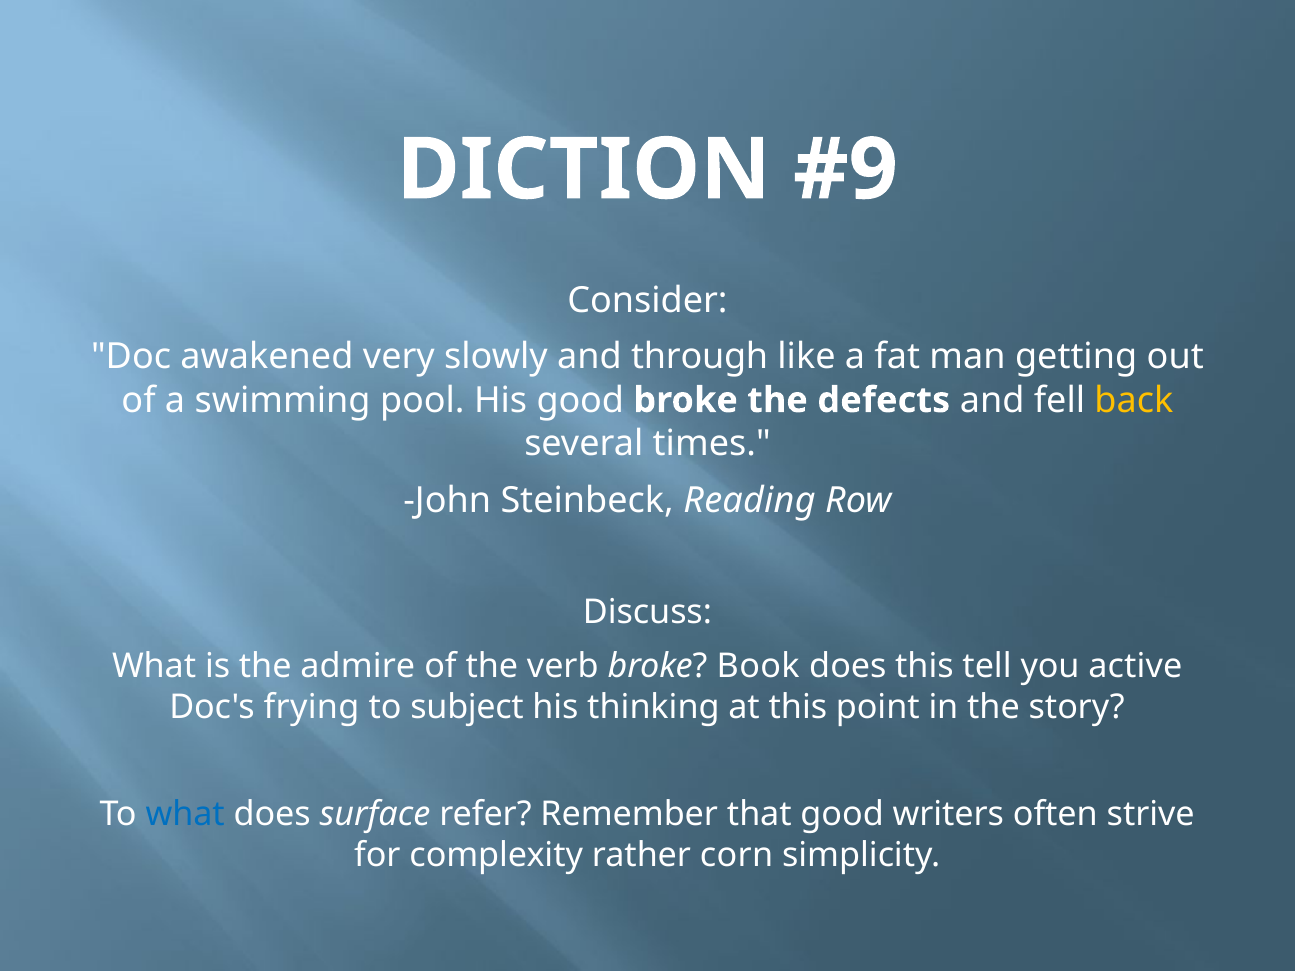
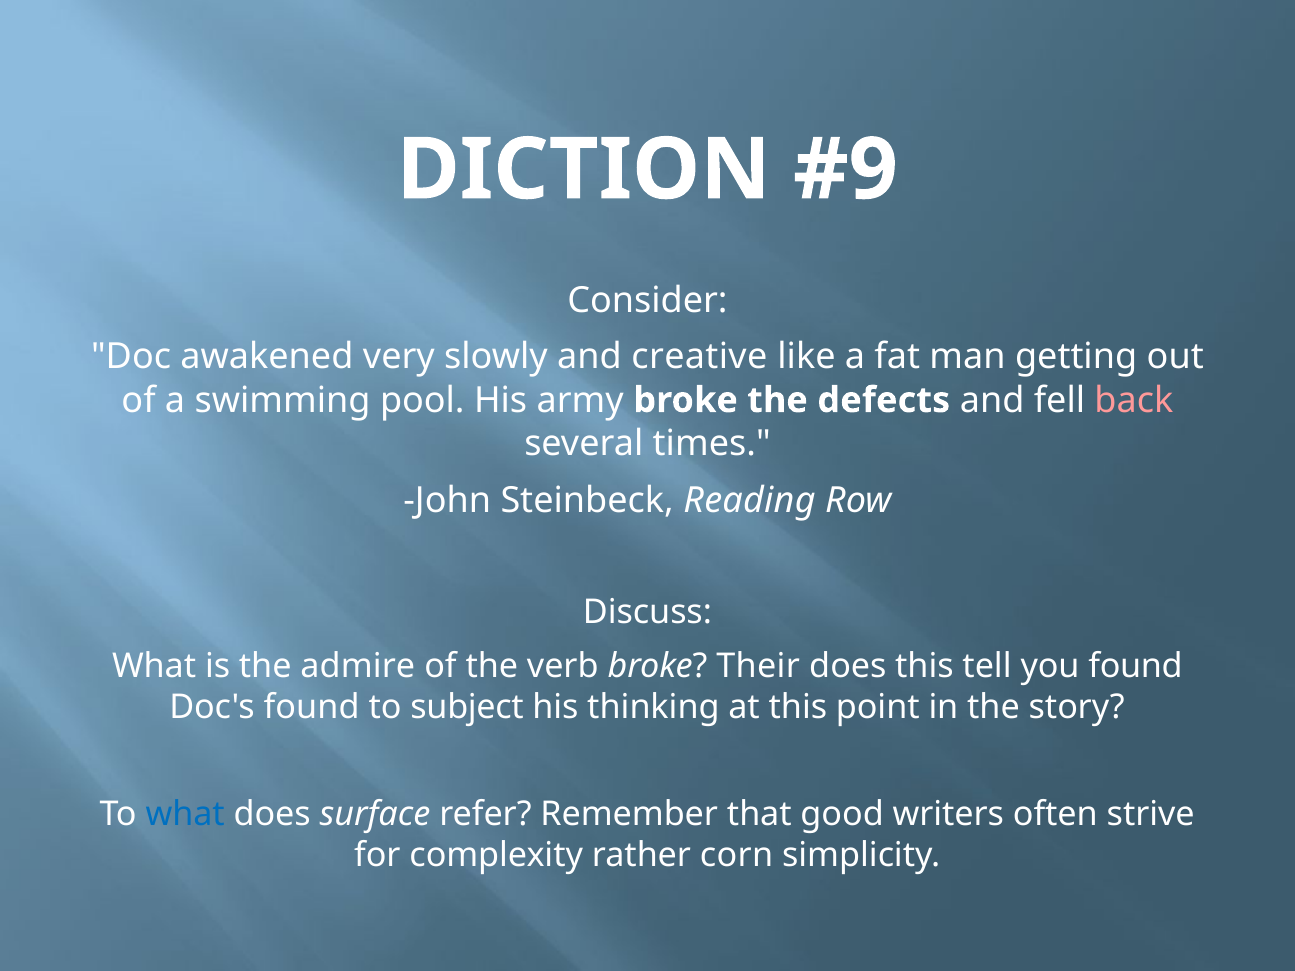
through: through -> creative (699, 357)
His good: good -> army (580, 400)
back colour: yellow -> pink (1134, 400)
Book: Book -> Their (758, 666)
you active: active -> found (1136, 666)
Doc's frying: frying -> found (312, 707)
